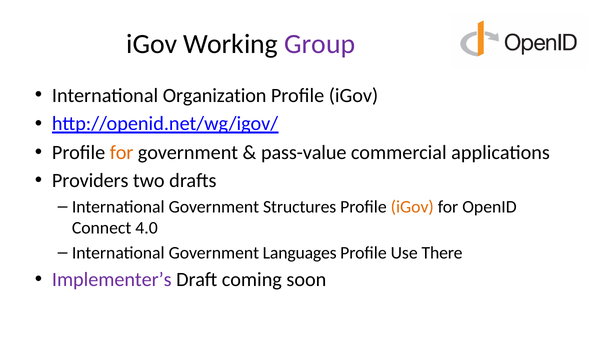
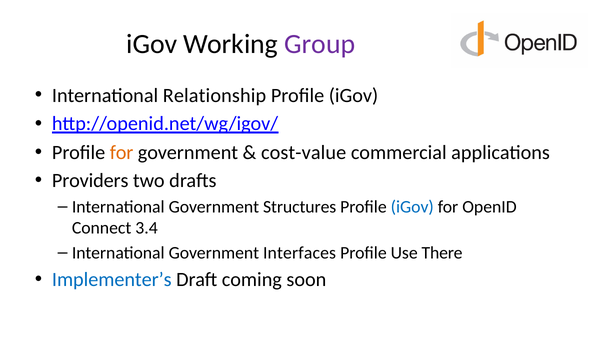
Organization: Organization -> Relationship (214, 96)
pass-value: pass-value -> cost-value (304, 153)
iGov colour: orange -> blue (412, 207)
4.0: 4.0 -> 3.4 (147, 228)
Languages: Languages -> Interfaces (300, 253)
Implementer’s colour: purple -> blue (112, 280)
